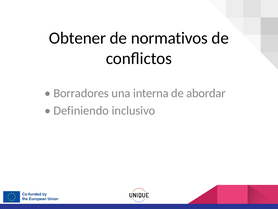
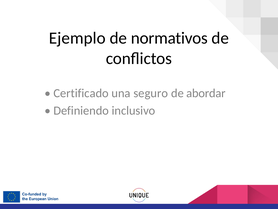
Obtener: Obtener -> Ejemplo (77, 38)
Borradores: Borradores -> Certificado (81, 93)
interna: interna -> seguro (151, 93)
